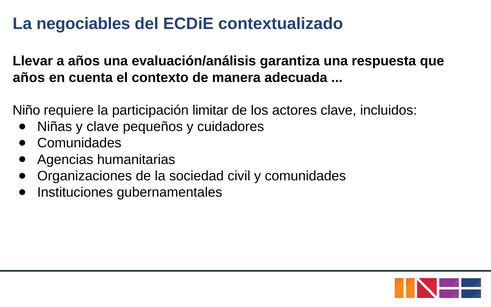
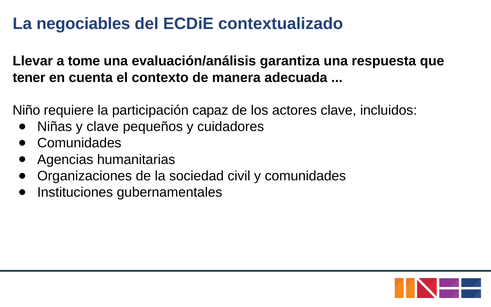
a años: años -> tome (84, 61)
años: años -> tener (29, 78)
limitar: limitar -> capaz (210, 110)
